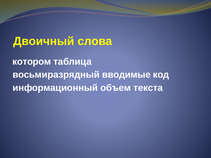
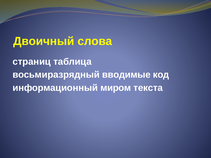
котором: котором -> страниц (32, 62)
объем: объем -> миром (116, 88)
